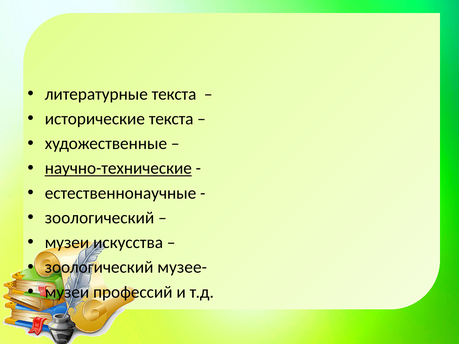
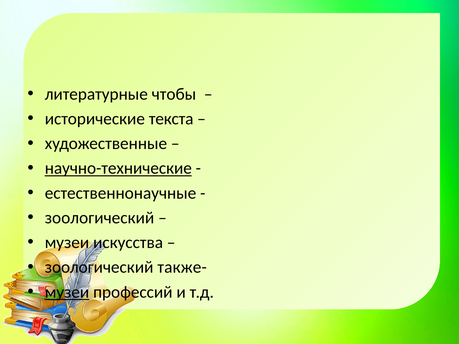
литературные текста: текста -> чтобы (174, 94)
музее-: музее- -> также- (182, 267)
музеи underline: none -> present (67, 292)
